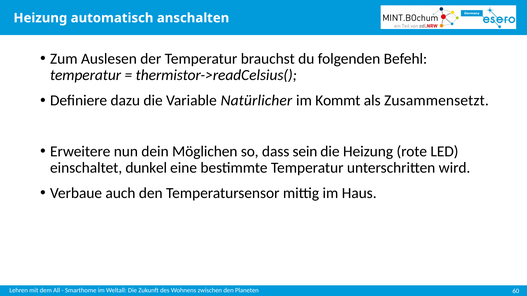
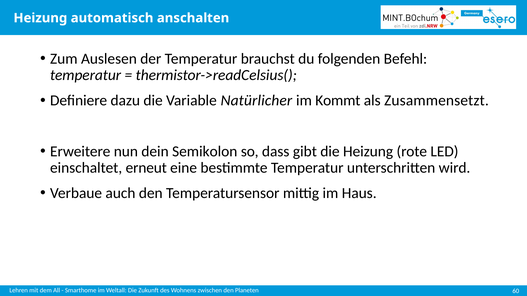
Möglichen: Möglichen -> Semikolon (205, 152)
sein: sein -> gibt (305, 152)
dunkel: dunkel -> erneut (146, 168)
